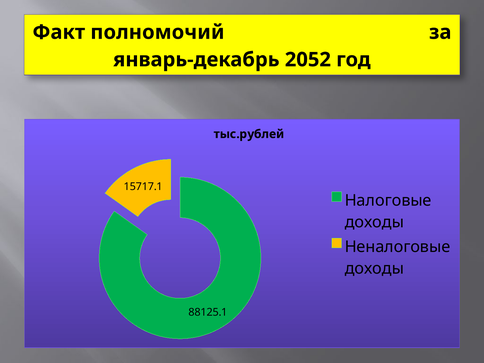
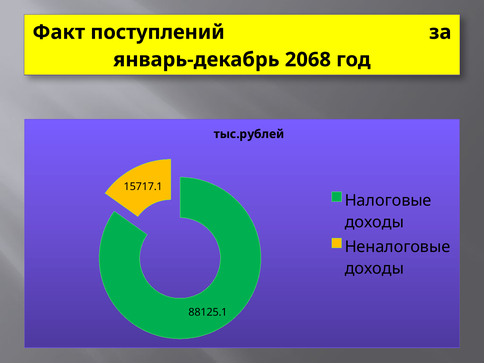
полномочий: полномочий -> поступлений (158, 32)
2052: 2052 -> 2068 (308, 60)
